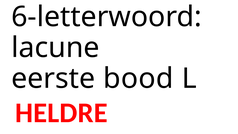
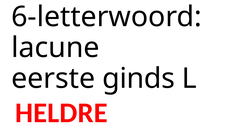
bood: bood -> ginds (139, 78)
